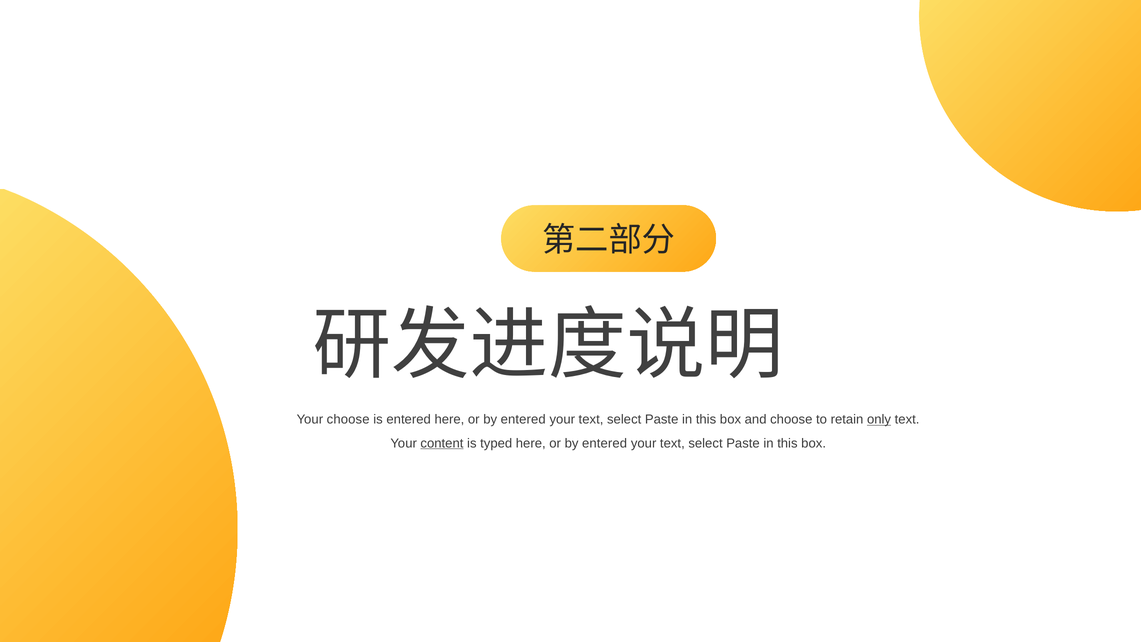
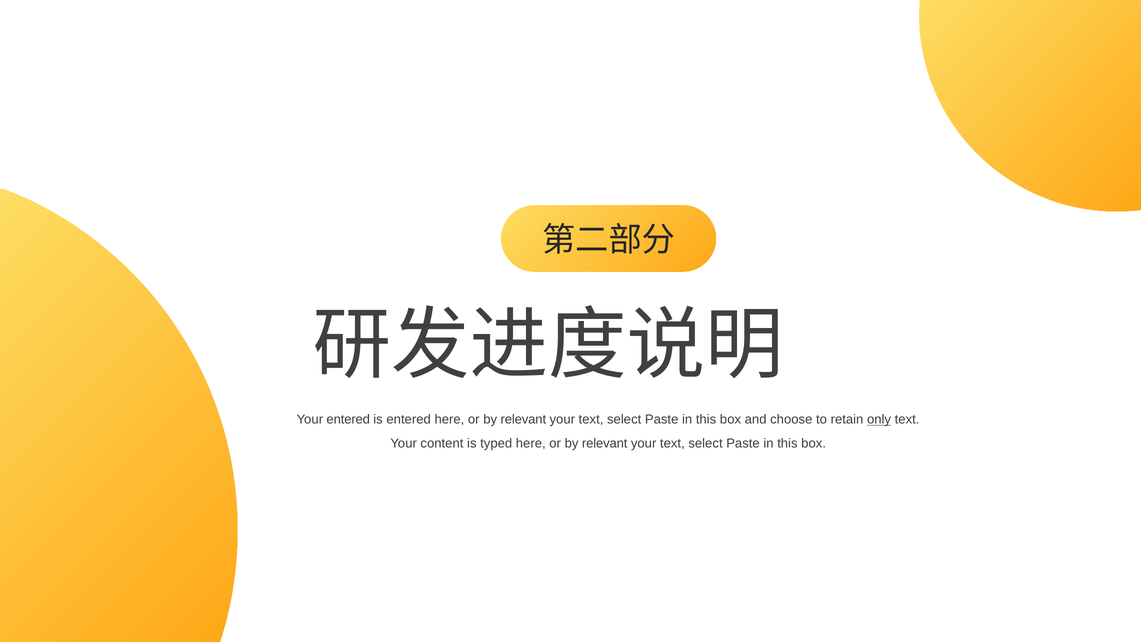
Your choose: choose -> entered (348, 420)
entered: entered -> relevant (523, 420)
content underline: present -> none (442, 443)
entered: entered -> relevant (605, 443)
